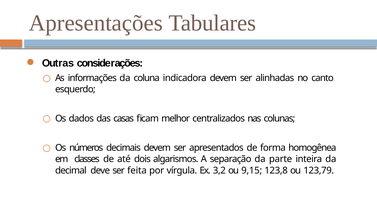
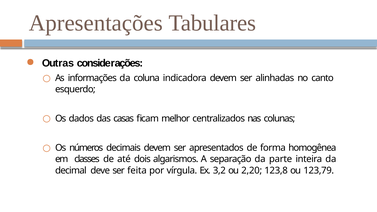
9,15: 9,15 -> 2,20 (252, 170)
